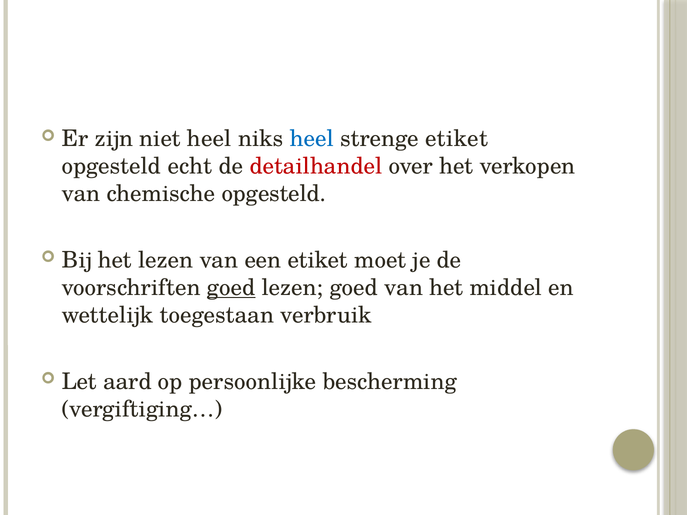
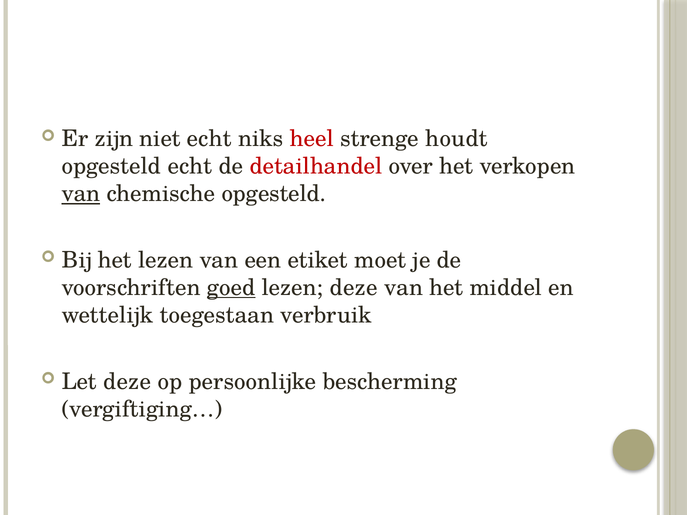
niet heel: heel -> echt (209, 139)
heel colour: blue -> red (312, 139)
strenge etiket: etiket -> houdt (457, 139)
van underline: none -> present (81, 194)
lezen goed: goed -> deze (354, 288)
Let aard: aard -> deze (127, 382)
